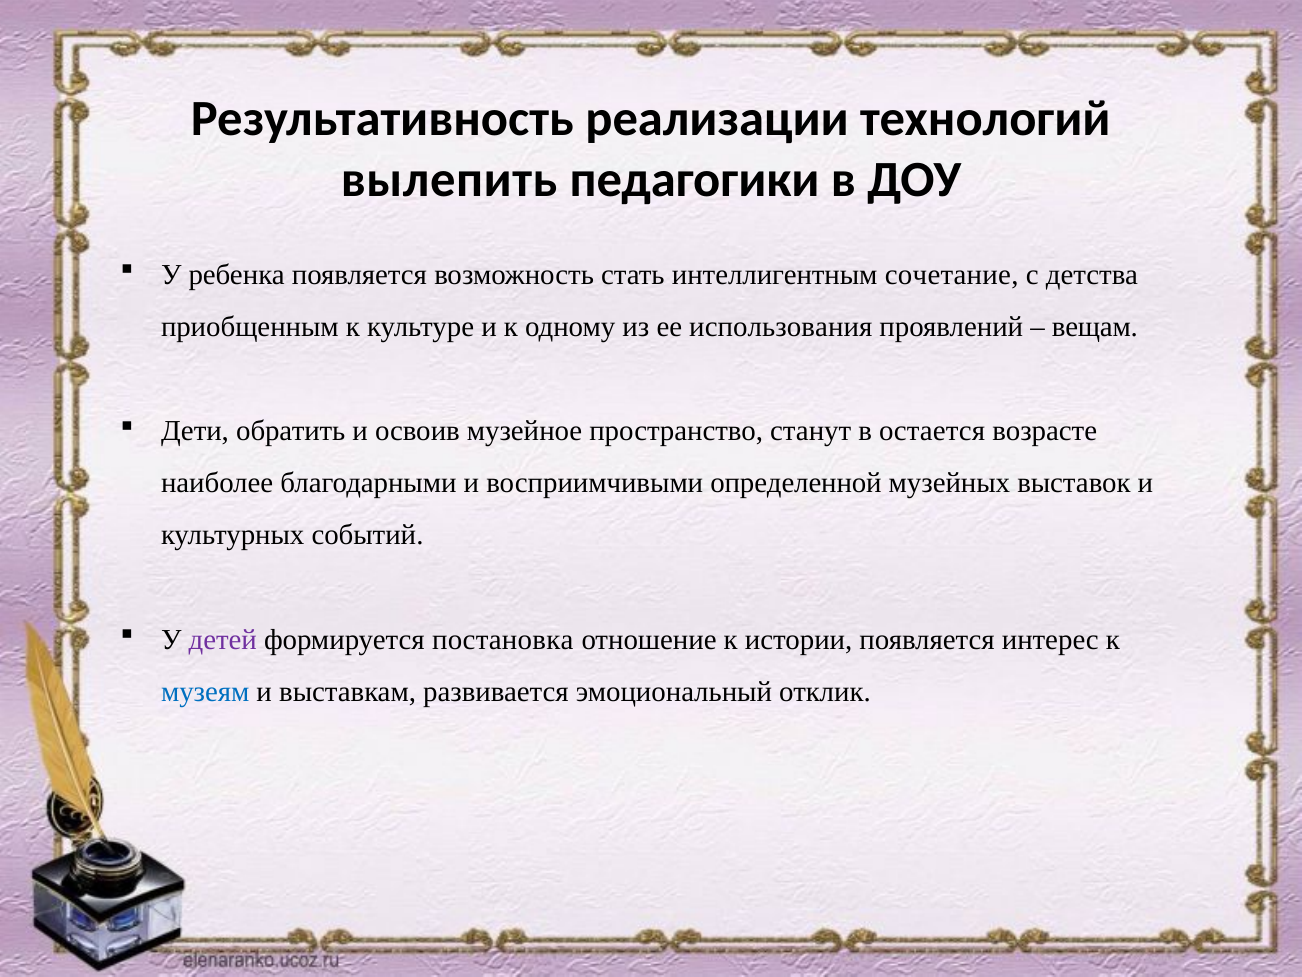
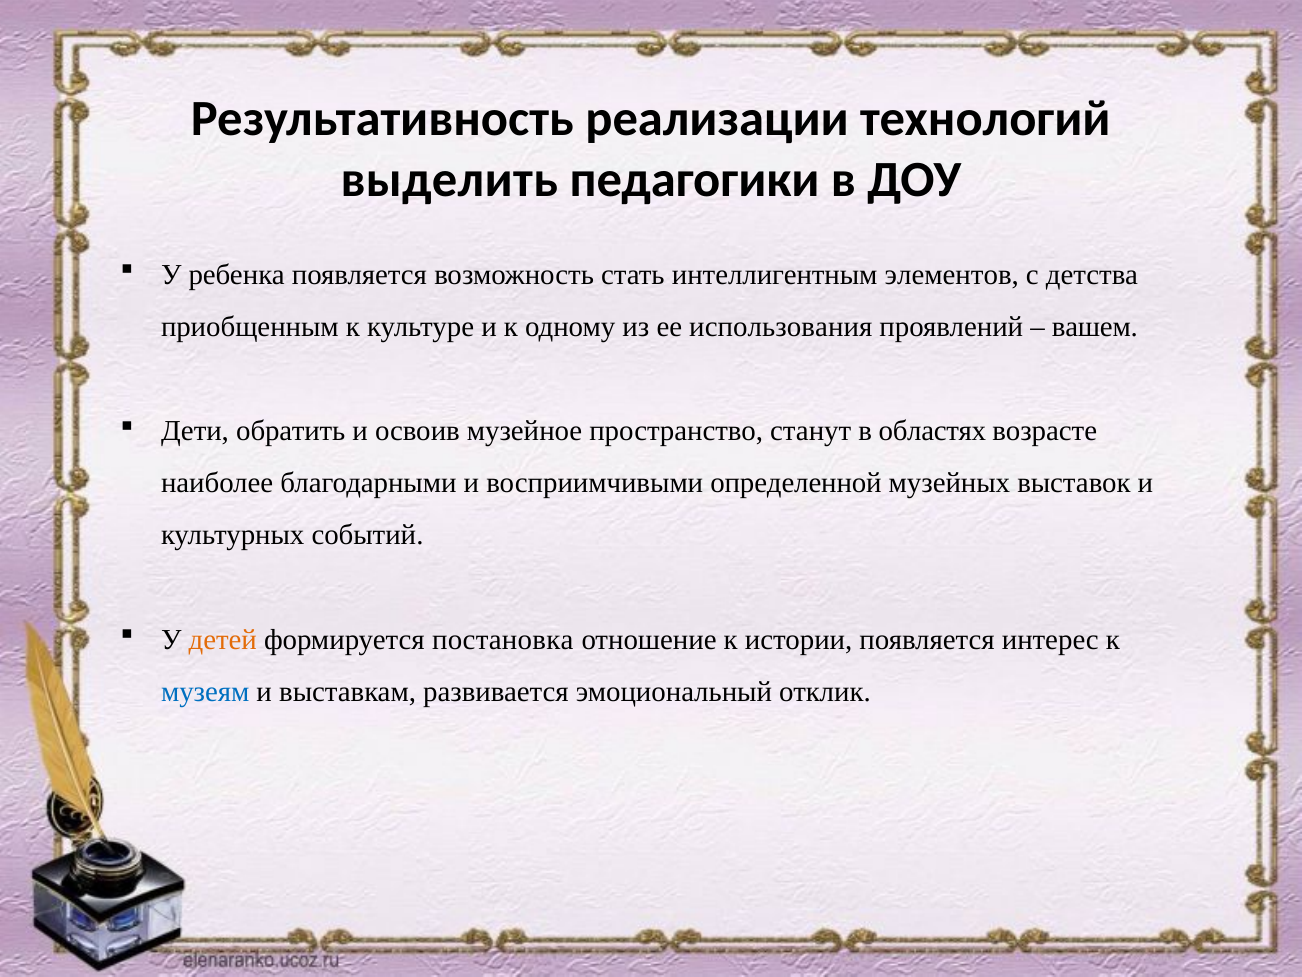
вылепить: вылепить -> выделить (449, 179)
сочетание: сочетание -> элементов (952, 275)
вещам: вещам -> вашем (1095, 327)
остается: остается -> областях (932, 431)
детей colour: purple -> orange (223, 639)
